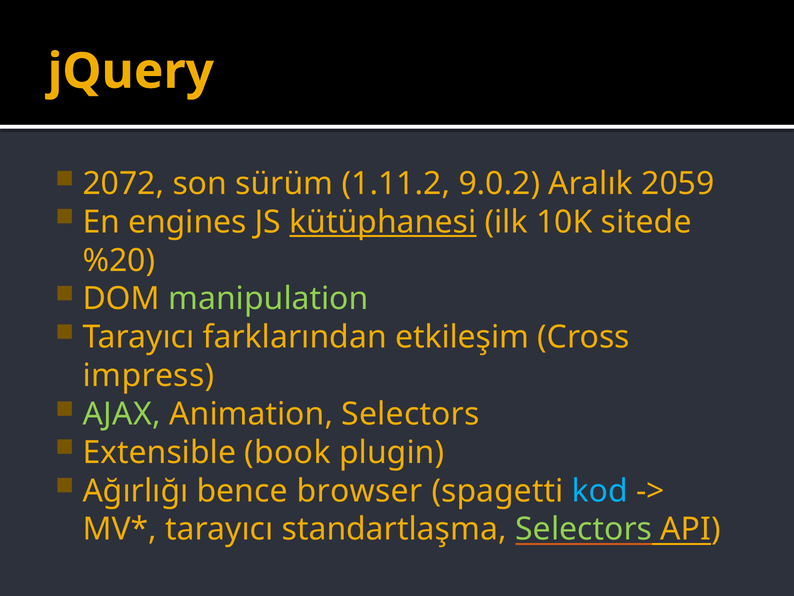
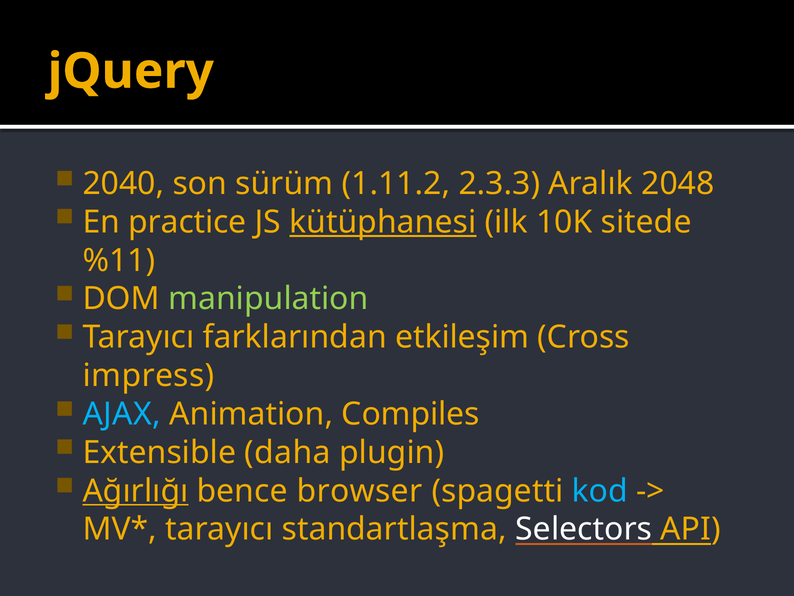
2072: 2072 -> 2040 (123, 184)
9.0.2: 9.0.2 -> 2.3.3 (499, 184)
2059: 2059 -> 2048 (678, 184)
engines: engines -> practice (187, 222)
%20: %20 -> %11 (119, 260)
AJAX colour: light green -> light blue (122, 414)
Animation Selectors: Selectors -> Compiles (411, 414)
book: book -> daha (288, 452)
Ağırlığı underline: none -> present (136, 491)
Selectors colour: light green -> white (584, 529)
